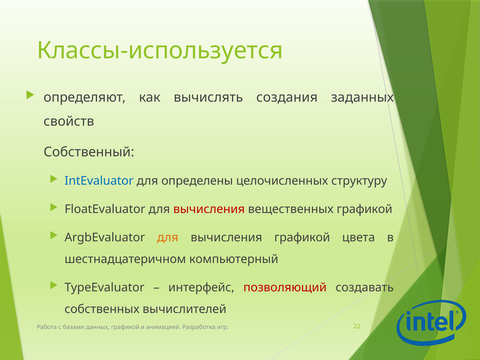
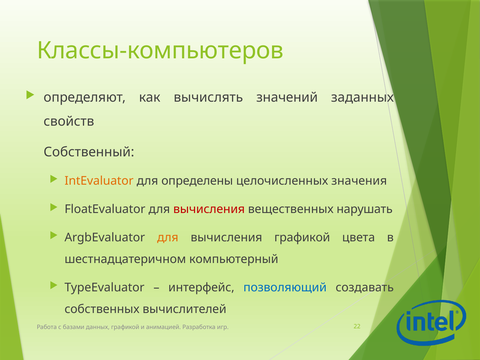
Классы-используется: Классы-используется -> Классы-компьютеров (160, 50)
создания: создания -> значений (287, 97)
IntEvaluator colour: blue -> orange (99, 181)
структуру: структуру -> значения (359, 181)
вещественных графикой: графикой -> нарушать (365, 209)
позволяющий colour: red -> blue (285, 287)
